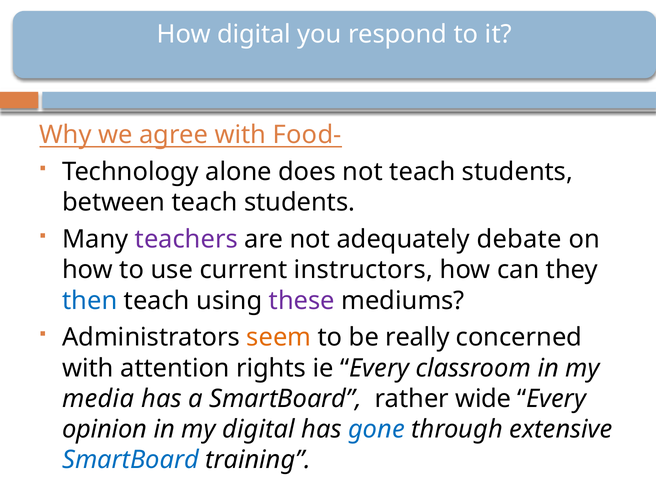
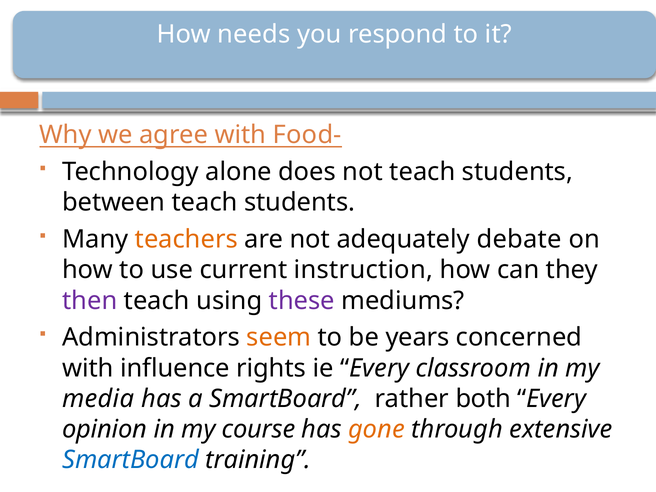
How digital: digital -> needs (254, 35)
teachers colour: purple -> orange (186, 239)
instructors: instructors -> instruction (363, 270)
then colour: blue -> purple (90, 301)
really: really -> years (417, 338)
attention: attention -> influence (175, 368)
wide: wide -> both (483, 399)
my digital: digital -> course (259, 429)
gone colour: blue -> orange (376, 429)
